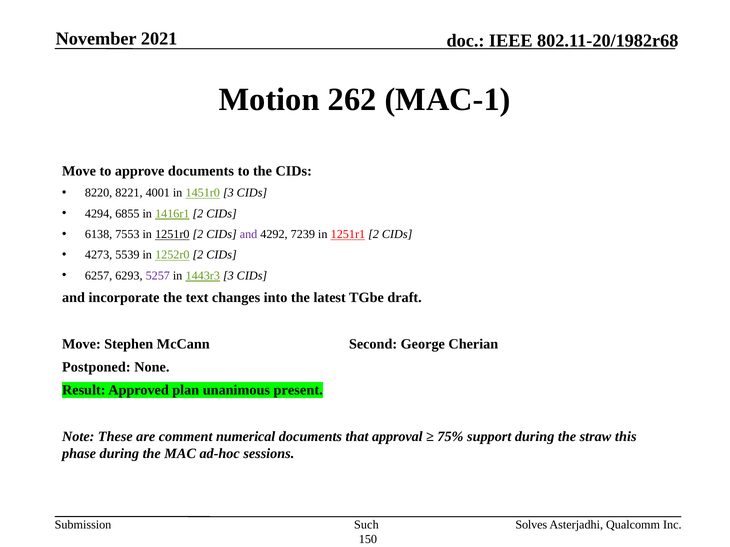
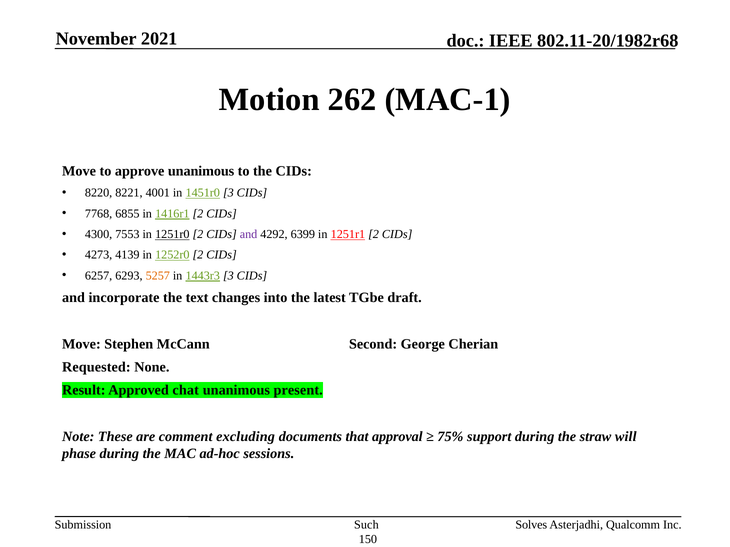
approve documents: documents -> unanimous (201, 171)
4294: 4294 -> 7768 (99, 214)
6138: 6138 -> 4300 (99, 235)
7239: 7239 -> 6399 (303, 235)
5539: 5539 -> 4139 (127, 255)
5257 colour: purple -> orange (158, 276)
Postponed: Postponed -> Requested (96, 367)
plan: plan -> chat (186, 390)
numerical: numerical -> excluding (246, 437)
this: this -> will (626, 437)
